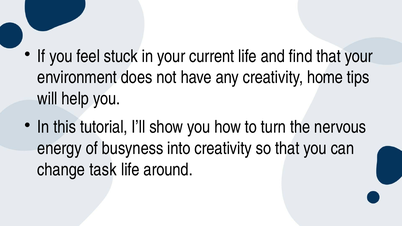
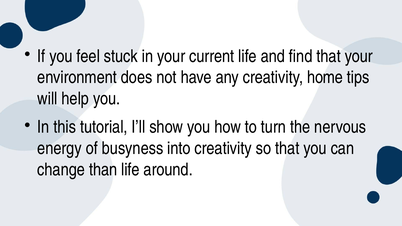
task: task -> than (103, 170)
